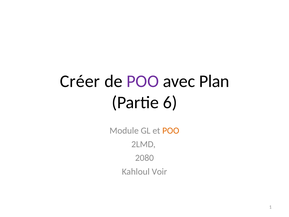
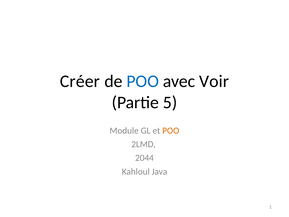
POO colour: purple -> blue (143, 81)
Plan: Plan -> Voir (214, 81)
6: 6 -> 5 (170, 102)
2080: 2080 -> 2044 (144, 158)
Voir: Voir -> Java (159, 171)
